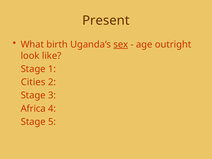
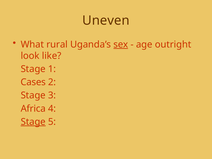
Present: Present -> Uneven (106, 21)
birth: birth -> rural (57, 44)
Cities: Cities -> Cases (33, 82)
Stage underline: none -> present (33, 122)
